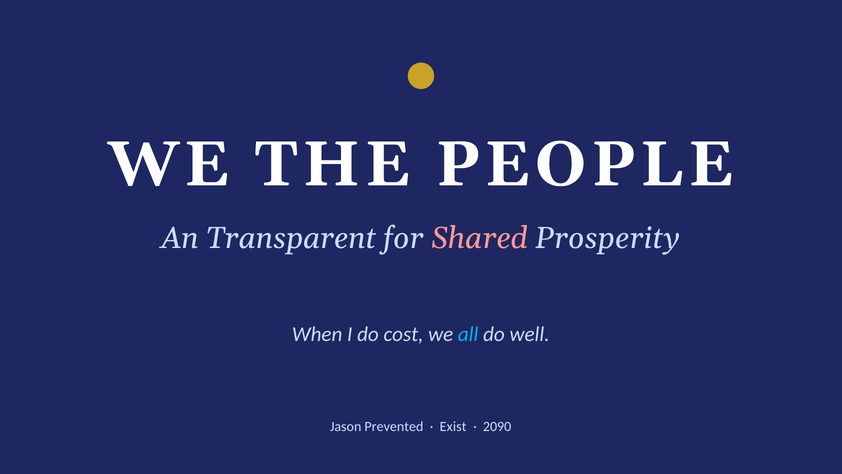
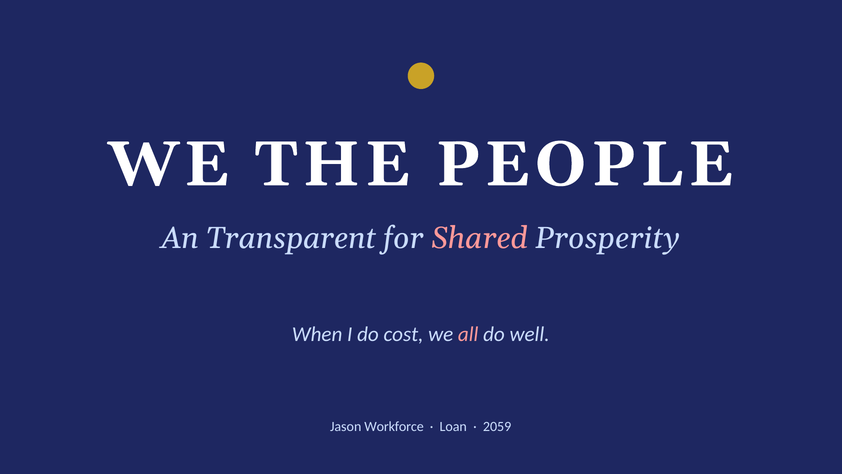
all colour: light blue -> pink (468, 334)
Prevented: Prevented -> Workforce (394, 426)
Exist: Exist -> Loan (453, 426)
2090: 2090 -> 2059 (497, 426)
